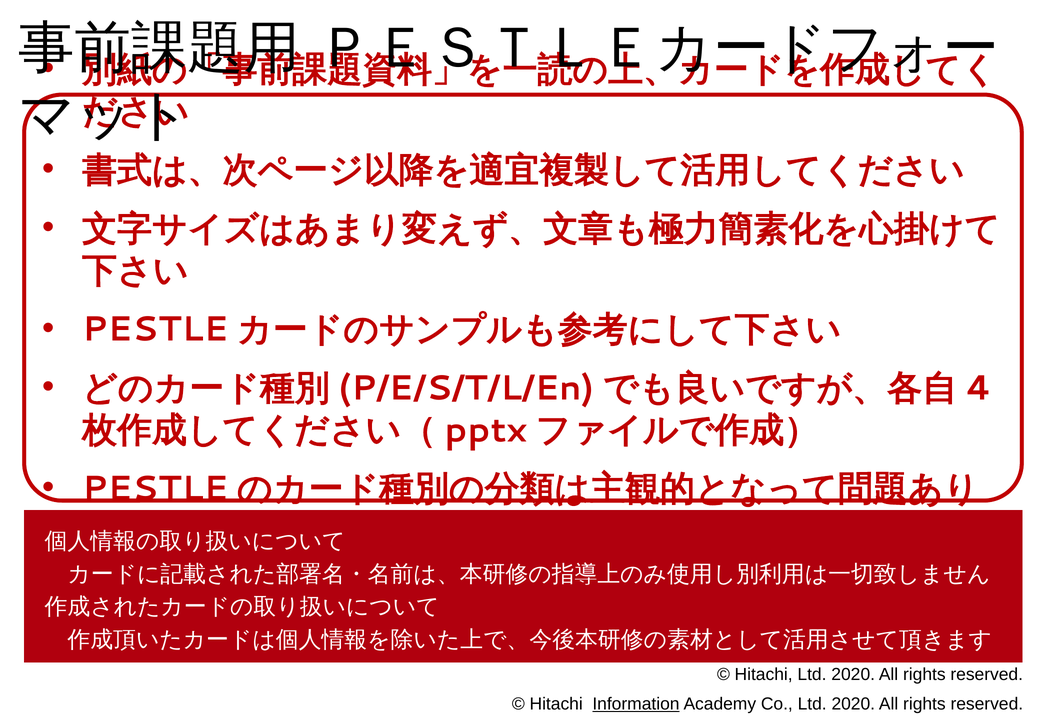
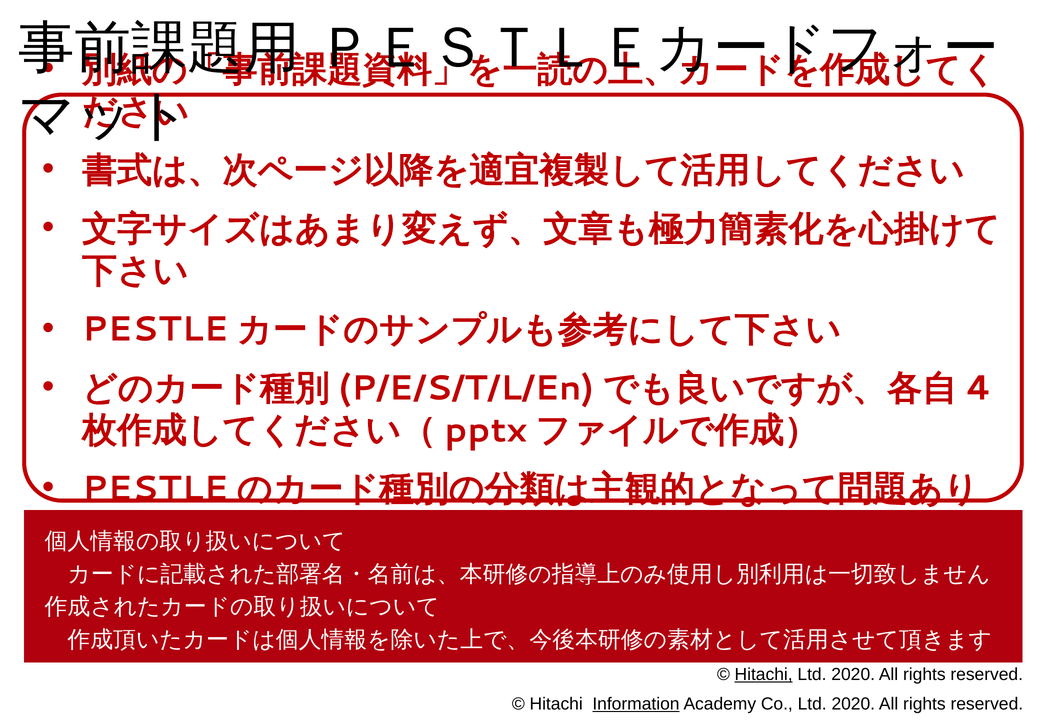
Hitachi underline: none -> present (764, 674)
